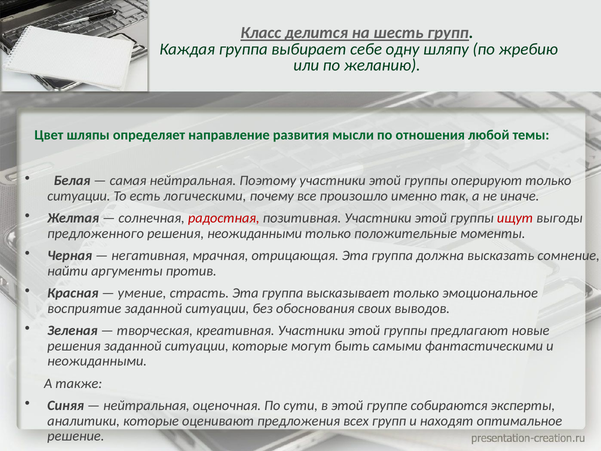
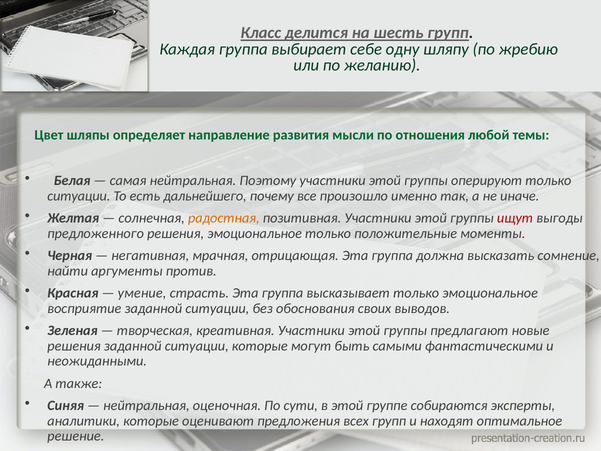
логическими: логическими -> дальнейшего (205, 196)
радостная colour: red -> orange (224, 218)
решения неожиданными: неожиданными -> эмоциональное (255, 233)
